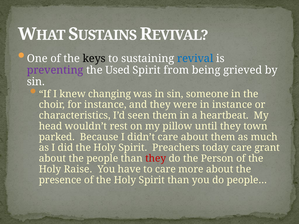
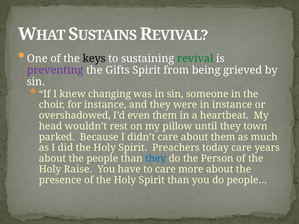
revival colour: blue -> green (195, 59)
Used: Used -> Gifts (118, 70)
characteristics: characteristics -> overshadowed (75, 116)
seen: seen -> even (139, 116)
grant: grant -> years (267, 148)
they colour: red -> blue (156, 159)
